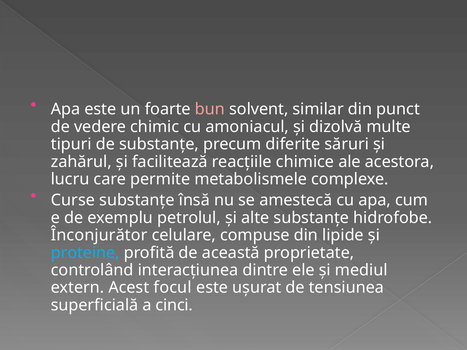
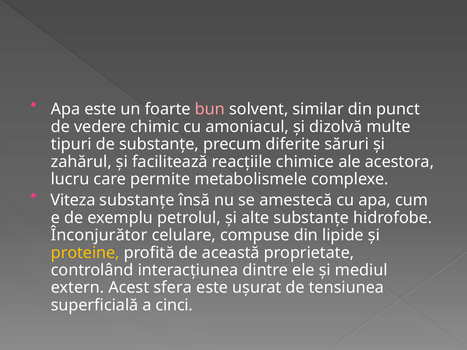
Curse: Curse -> Viteza (73, 200)
proteine colour: light blue -> yellow (85, 253)
focul: focul -> sfera (173, 288)
